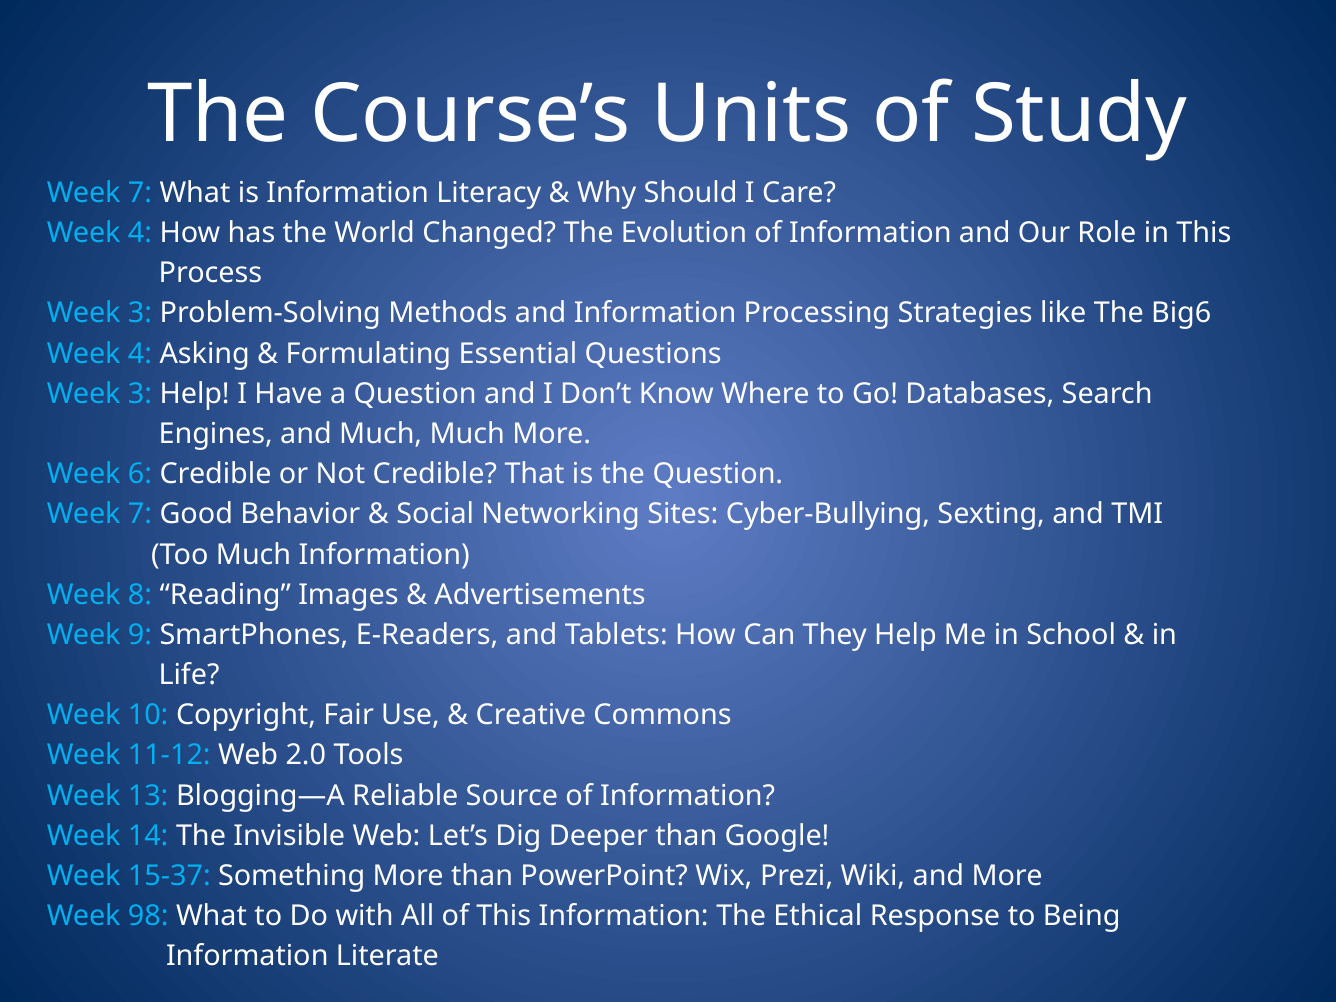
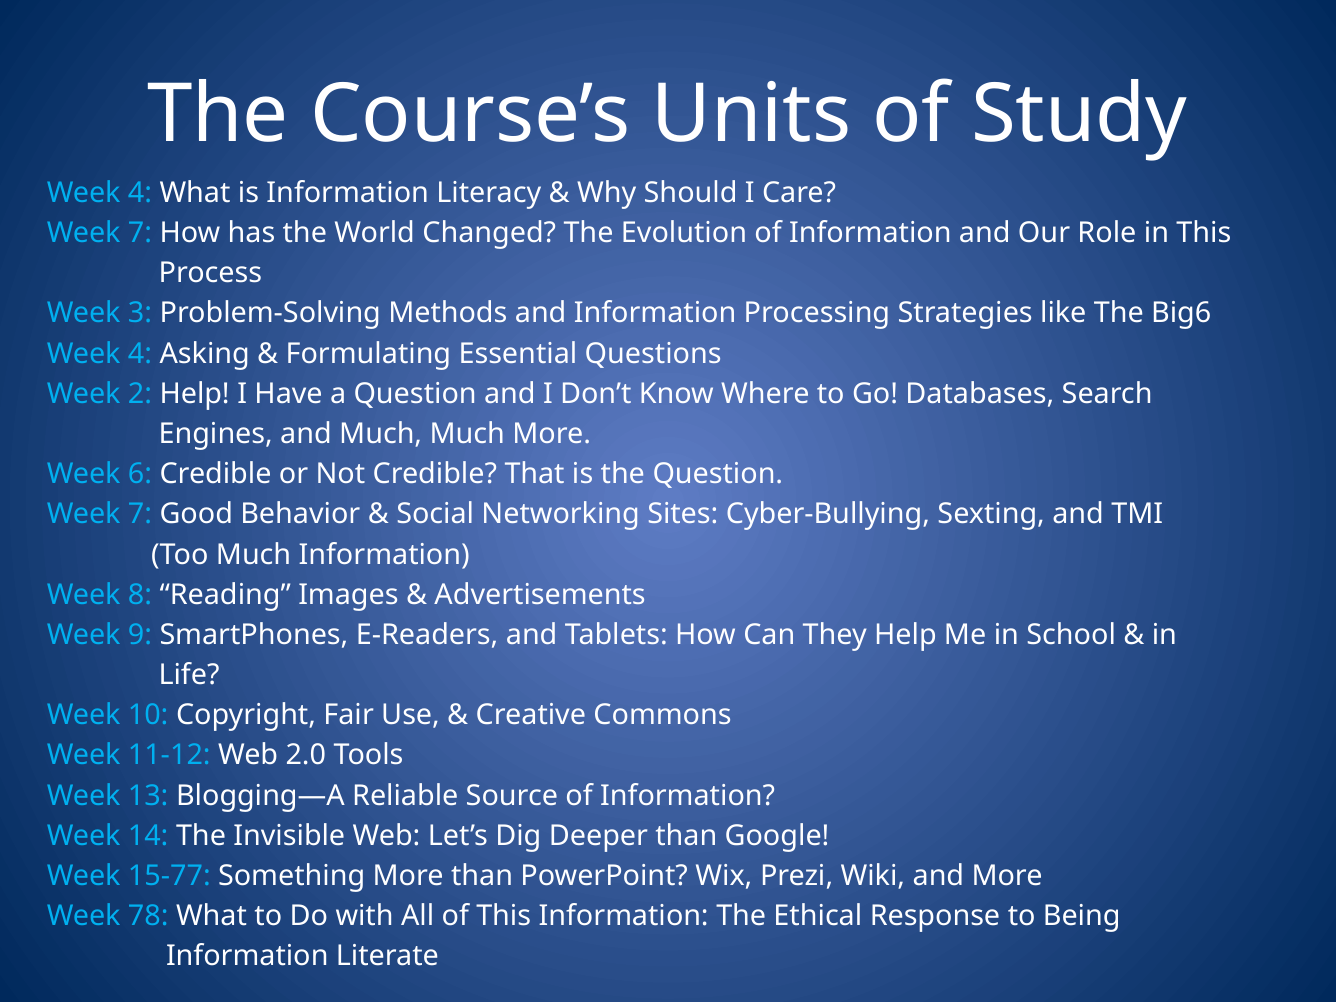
7: 7 -> 4 (140, 193)
4: 4 -> 7 (140, 233)
3: 3 -> 2 (140, 394)
15-37: 15-37 -> 15-77 (169, 876)
98: 98 -> 78 (148, 916)
